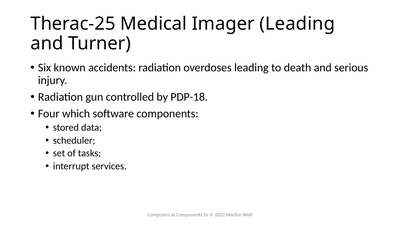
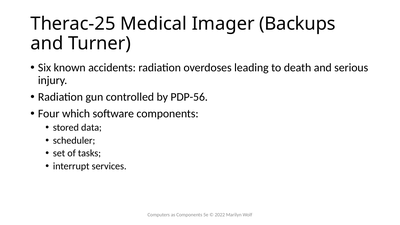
Imager Leading: Leading -> Backups (297, 24)
PDP-18: PDP-18 -> PDP-56 (189, 97)
